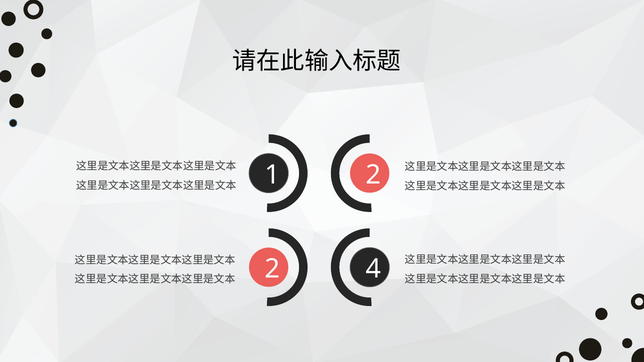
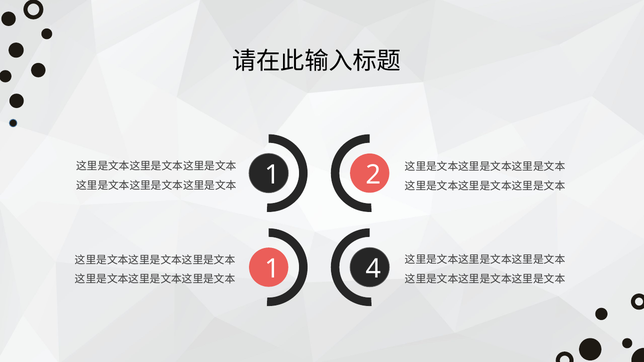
2: 2 -> 1 (272, 269)
